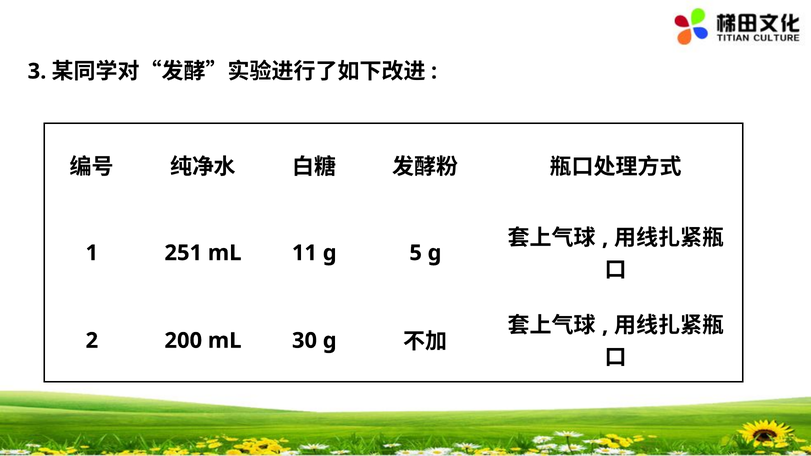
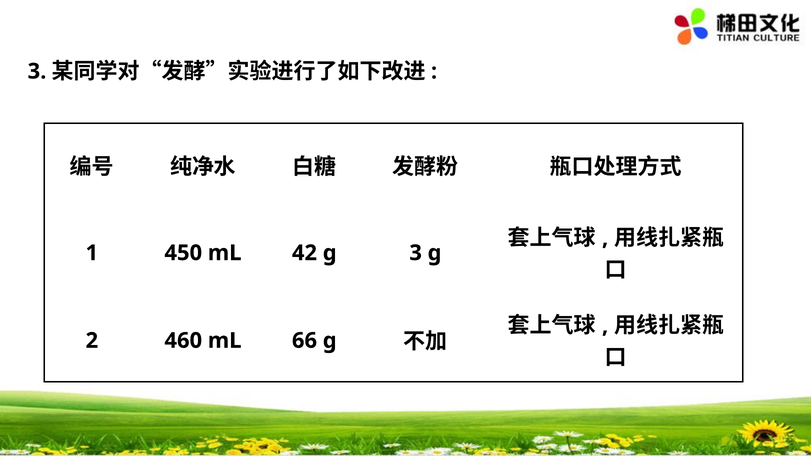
251: 251 -> 450 (183, 253)
11: 11 -> 42 (304, 253)
g 5: 5 -> 3 (416, 253)
200: 200 -> 460 (183, 341)
30: 30 -> 66 (304, 341)
